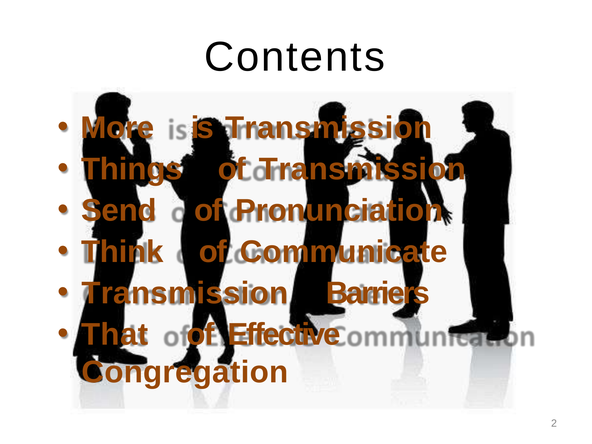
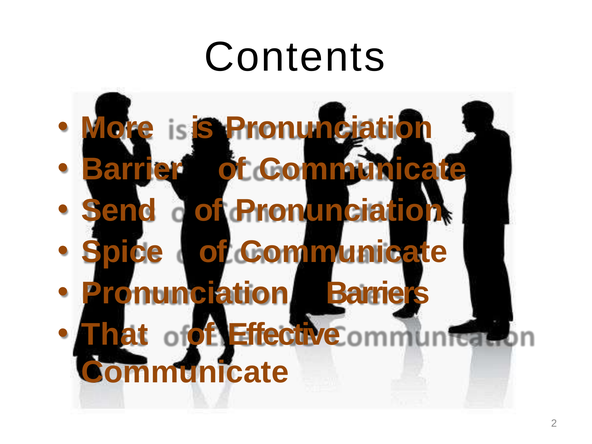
is Transmission: Transmission -> Pronunciation (329, 128)
Things: Things -> Barrier (132, 169)
Transmission: Transmission -> Communicate (363, 169)
Think: Think -> Spice (122, 252)
Transmission: Transmission -> Pronunciation (185, 293)
Congregation: Congregation -> Communicate (185, 372)
